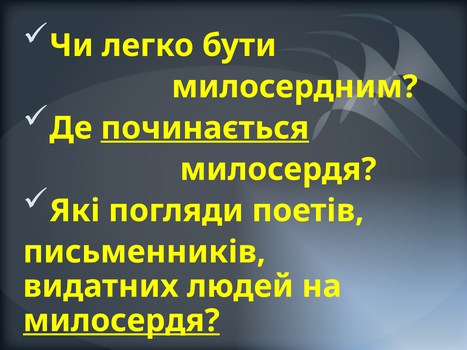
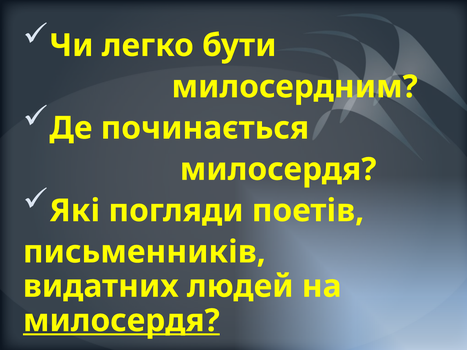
починається underline: present -> none (205, 128)
